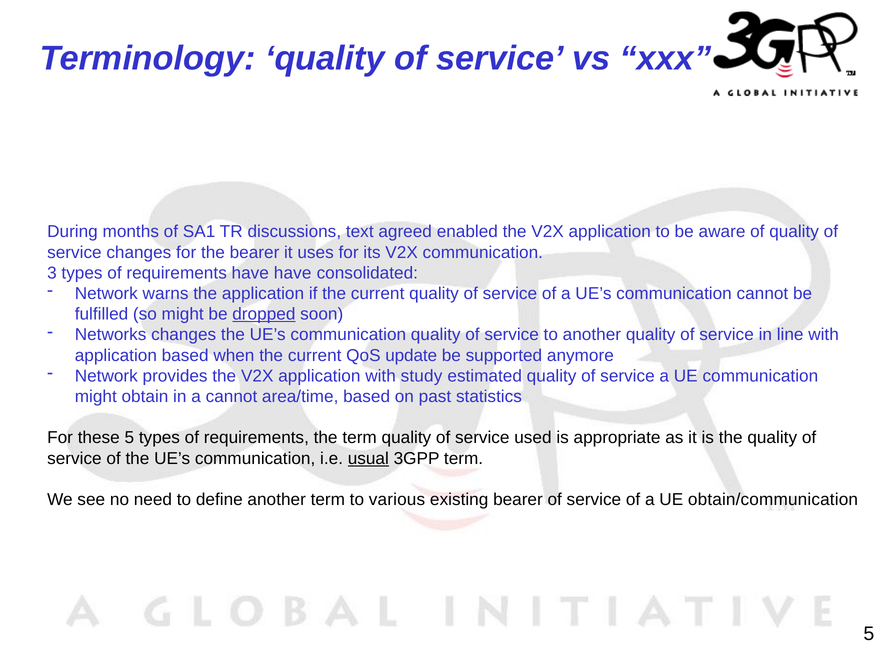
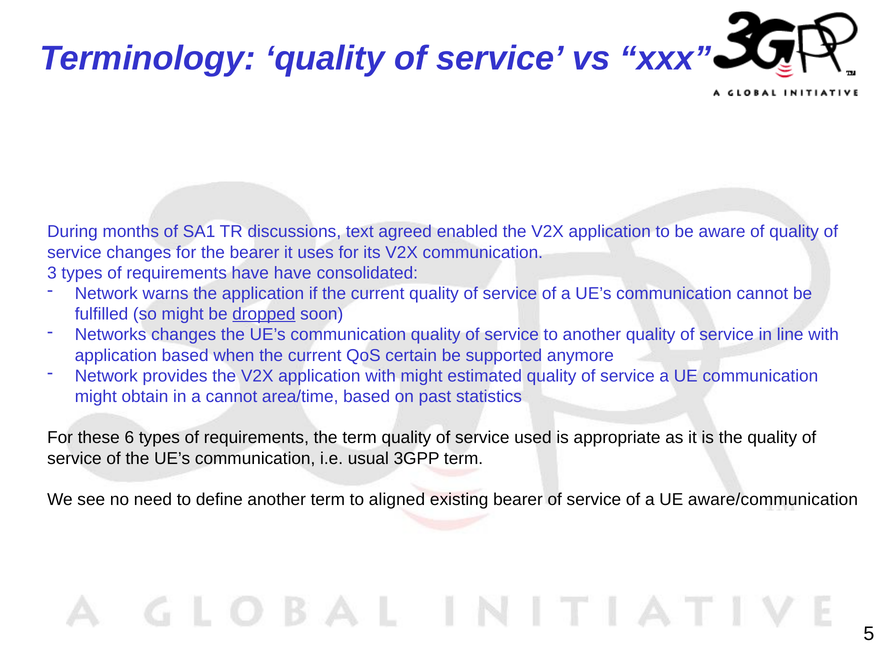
update: update -> certain (411, 356)
with study: study -> might (422, 376)
these 5: 5 -> 6 (129, 438)
usual underline: present -> none (368, 459)
various: various -> aligned (397, 500)
obtain/communication: obtain/communication -> aware/communication (773, 500)
